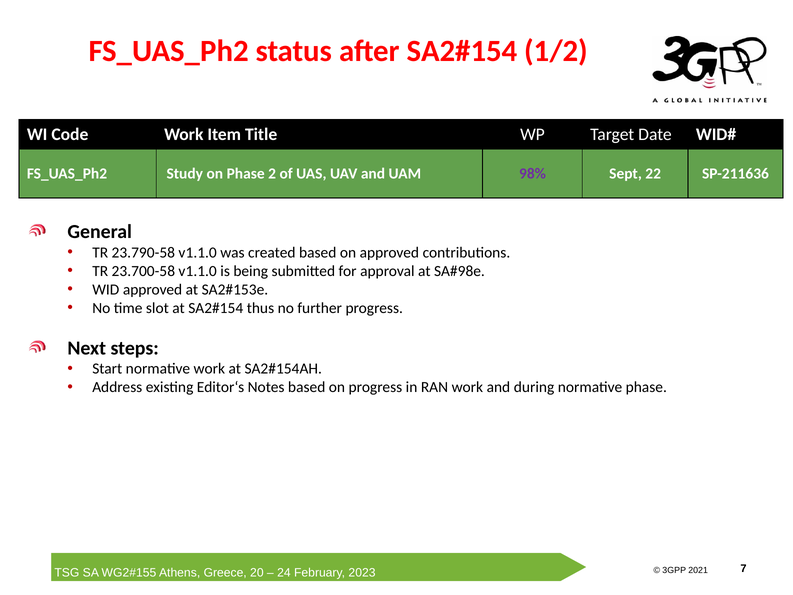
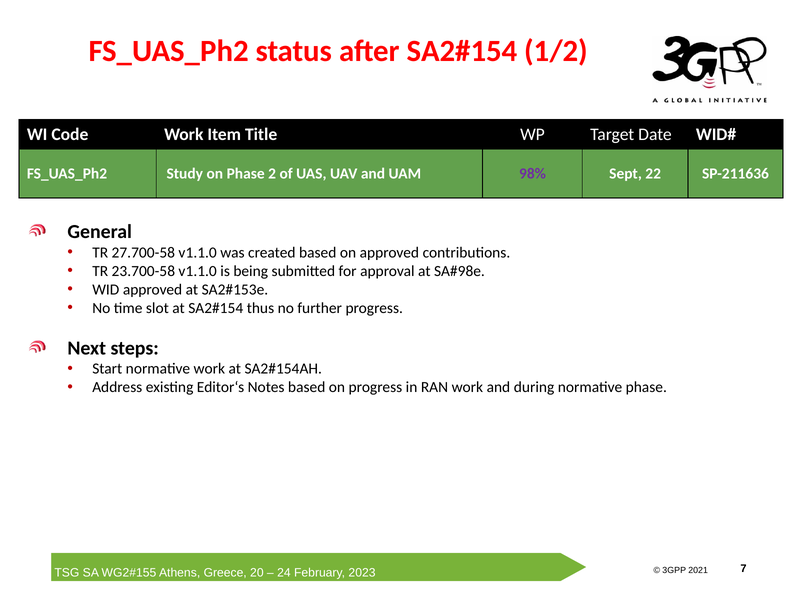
23.790-58: 23.790-58 -> 27.700-58 (143, 252)
